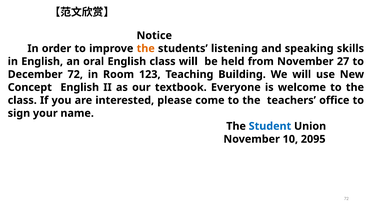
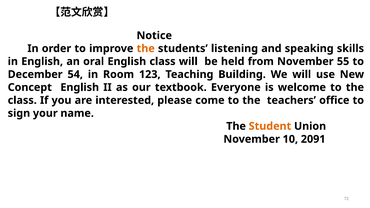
27: 27 -> 55 (343, 61)
December 72: 72 -> 54 (75, 74)
Student colour: blue -> orange (270, 126)
2095: 2095 -> 2091 (313, 139)
